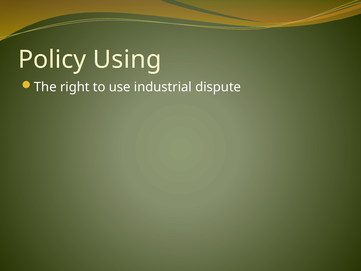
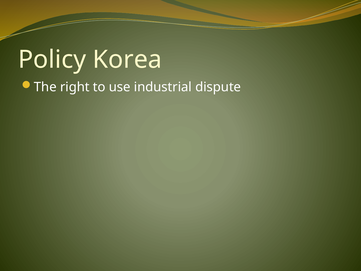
Using: Using -> Korea (127, 60)
